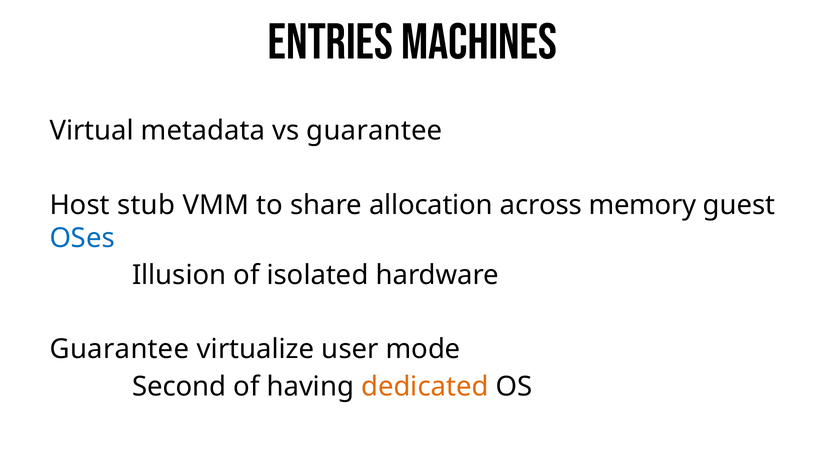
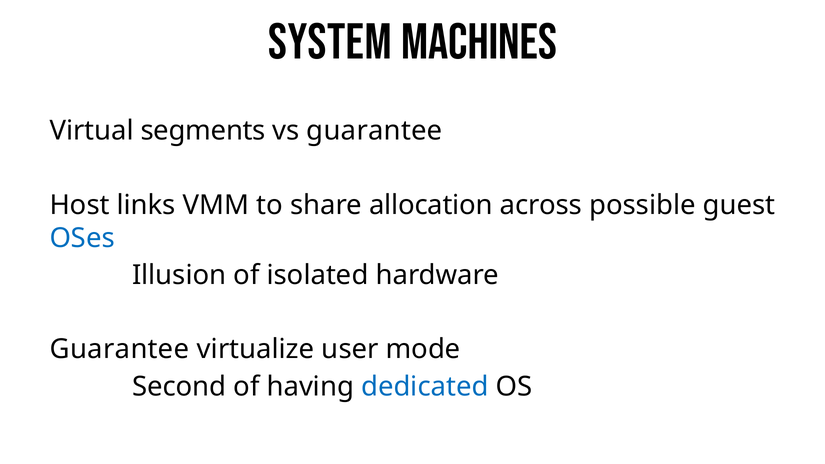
Entries: Entries -> System (330, 42)
metadata: metadata -> segments (203, 131)
stub: stub -> links (146, 205)
memory: memory -> possible (642, 205)
dedicated colour: orange -> blue (425, 387)
